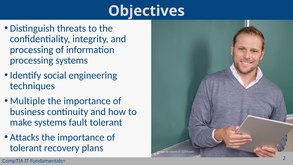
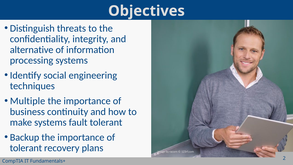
processing: processing -> alternative (32, 50)
Attacks: Attacks -> Backup (25, 137)
